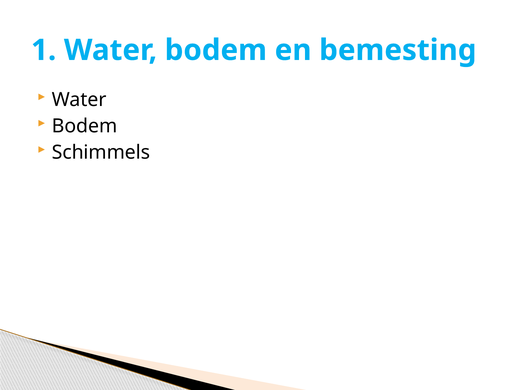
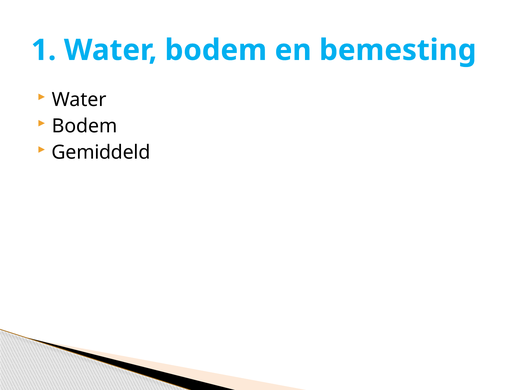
Schimmels: Schimmels -> Gemiddeld (101, 152)
